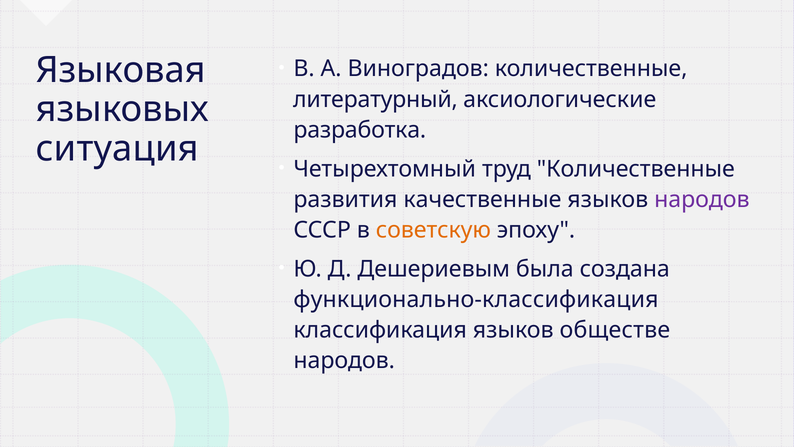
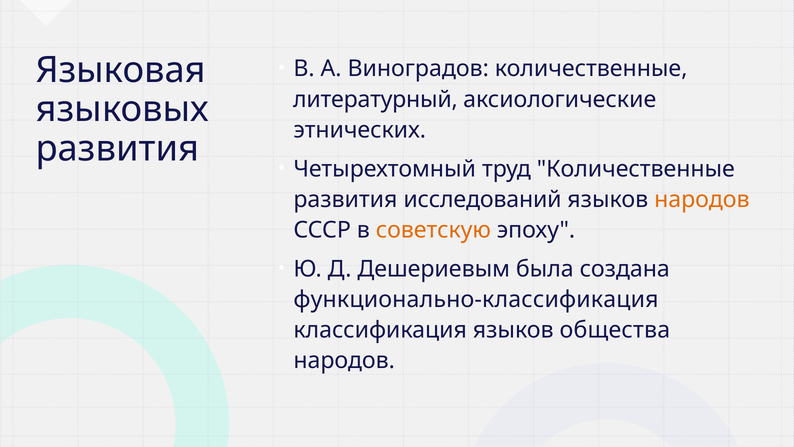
разработка: разработка -> этнических (360, 130)
ситуация: ситуация -> развития (117, 149)
качественные: качественные -> исследований (483, 199)
народов colour: purple -> orange (702, 199)
обществе: обществе -> общества (615, 330)
